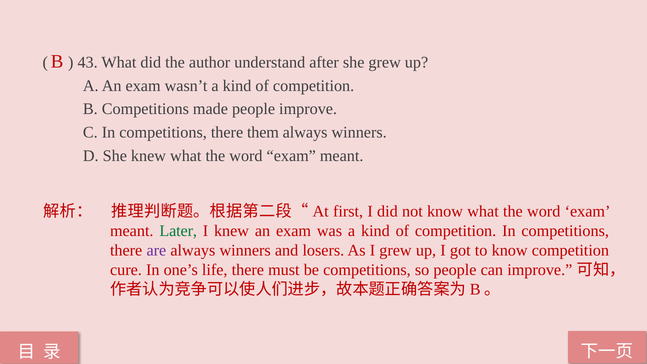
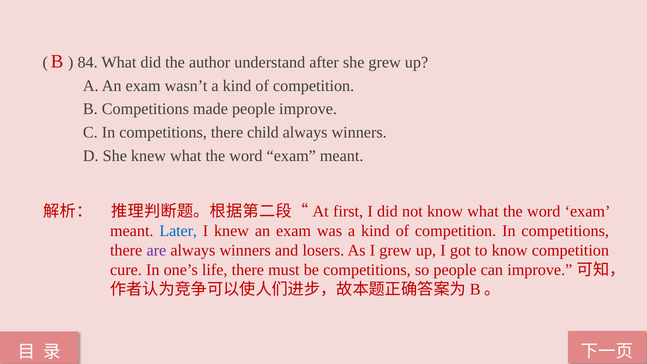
43: 43 -> 84 (88, 63)
them: them -> child (263, 132)
Later colour: green -> blue (178, 231)
